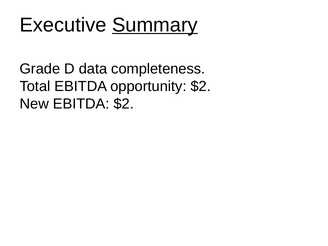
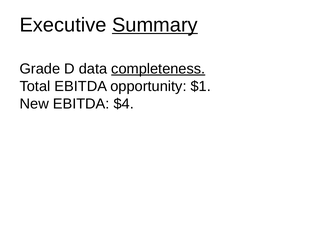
completeness underline: none -> present (158, 69)
opportunity $2: $2 -> $1 (201, 86)
EBITDA $2: $2 -> $4 (124, 104)
